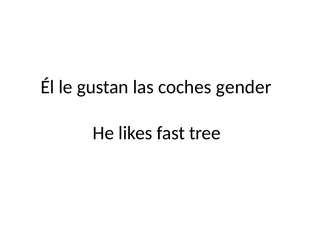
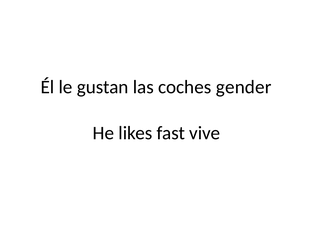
tree: tree -> vive (205, 133)
